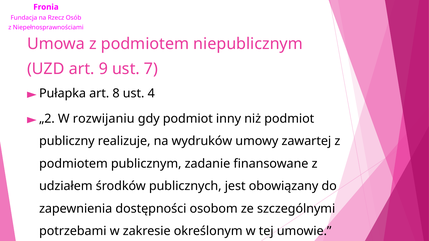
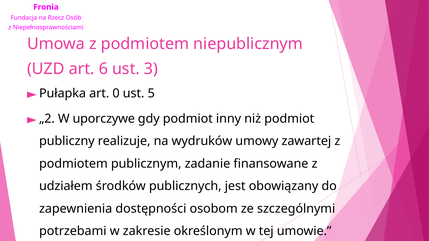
9: 9 -> 6 (103, 69)
7: 7 -> 3 (151, 69)
8: 8 -> 0 (116, 94)
4: 4 -> 5 (151, 94)
rozwijaniu: rozwijaniu -> uporczywe (104, 119)
